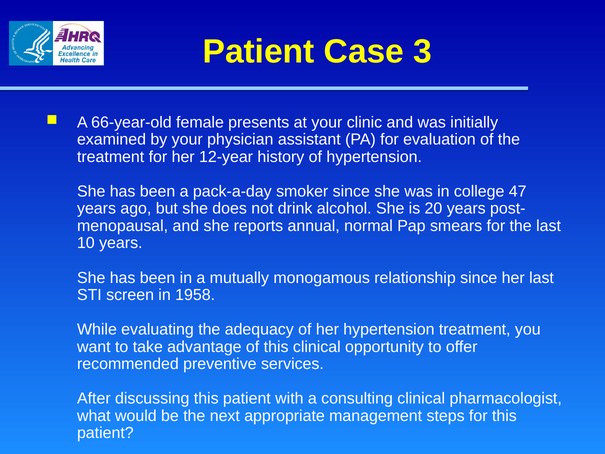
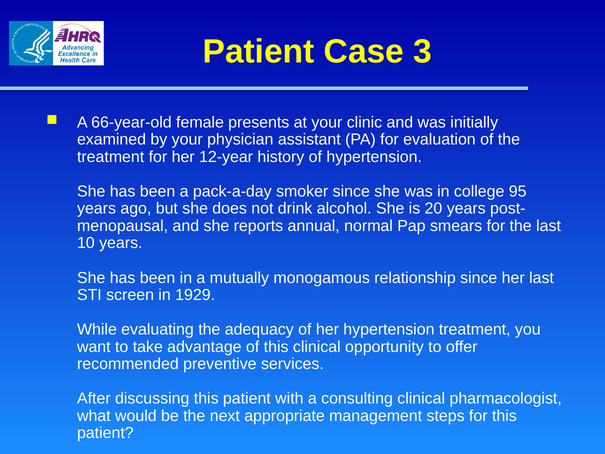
47: 47 -> 95 (518, 191)
1958: 1958 -> 1929 (195, 295)
